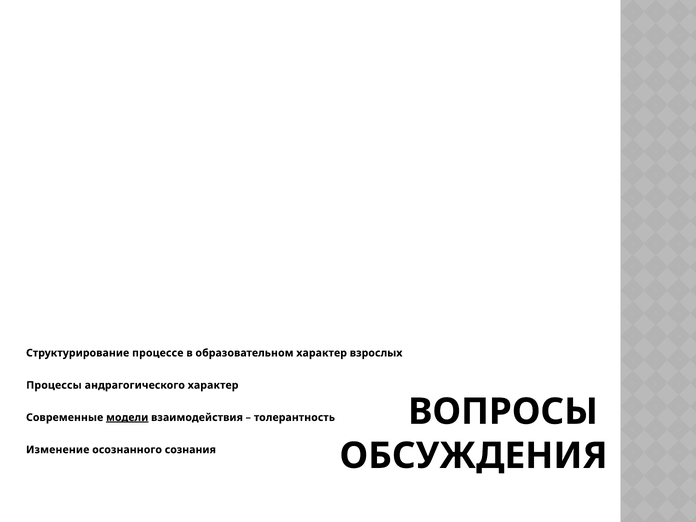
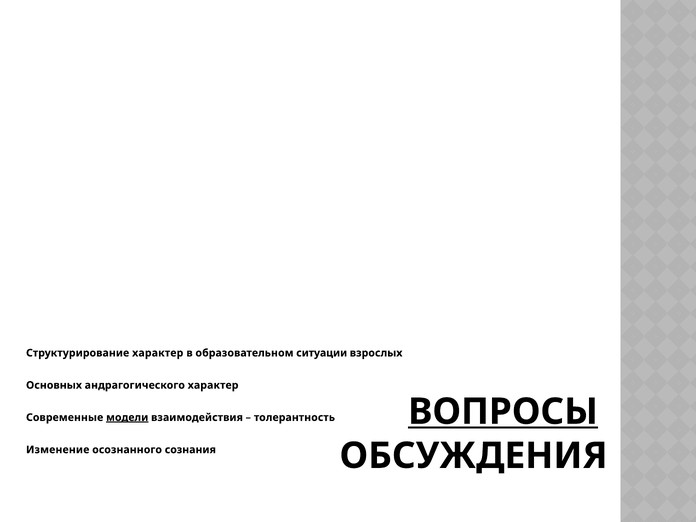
Структурирование процессе: процессе -> характер (158, 353)
образовательном характер: характер -> ситуации (322, 353)
Процессы: Процессы -> Основных (54, 385)
ВОПРОСЫ underline: none -> present (503, 412)
